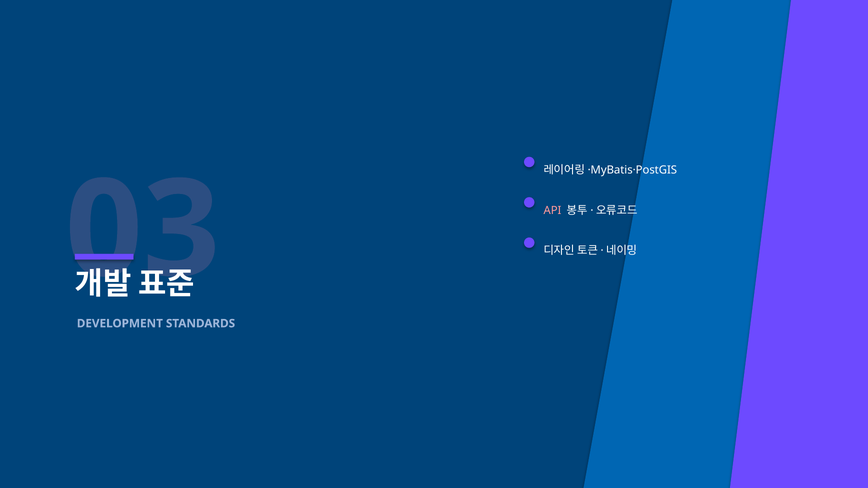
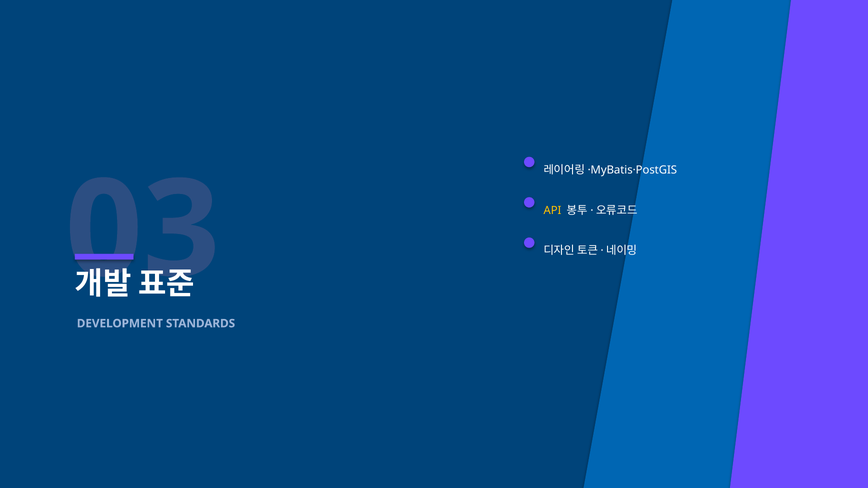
API colour: pink -> yellow (552, 210)
